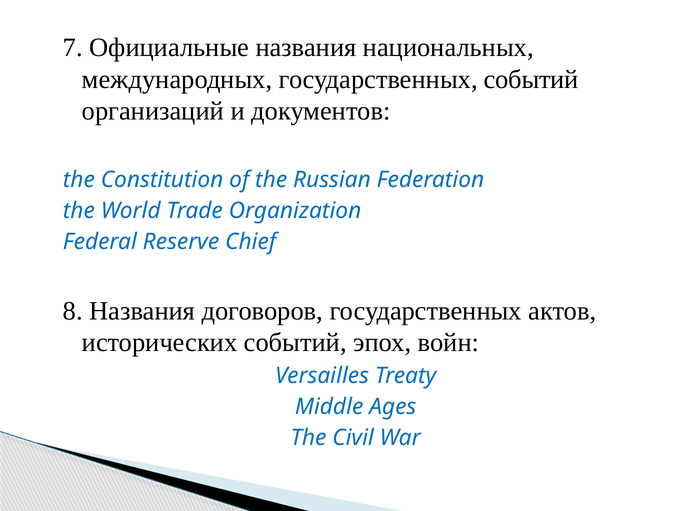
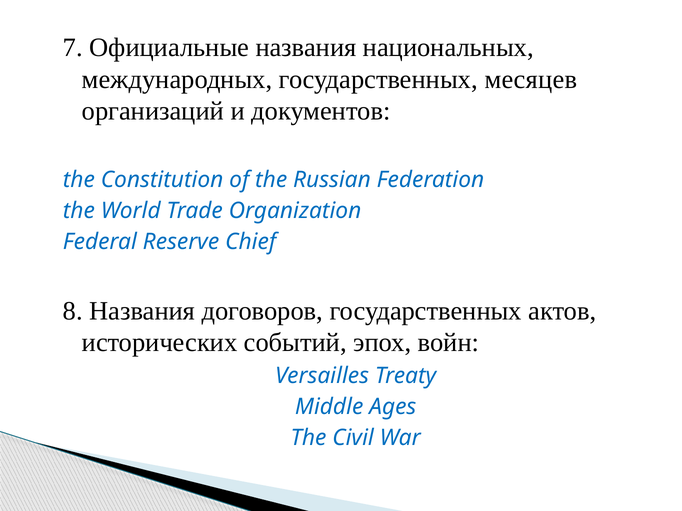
государственных событий: событий -> месяцев (531, 79)
